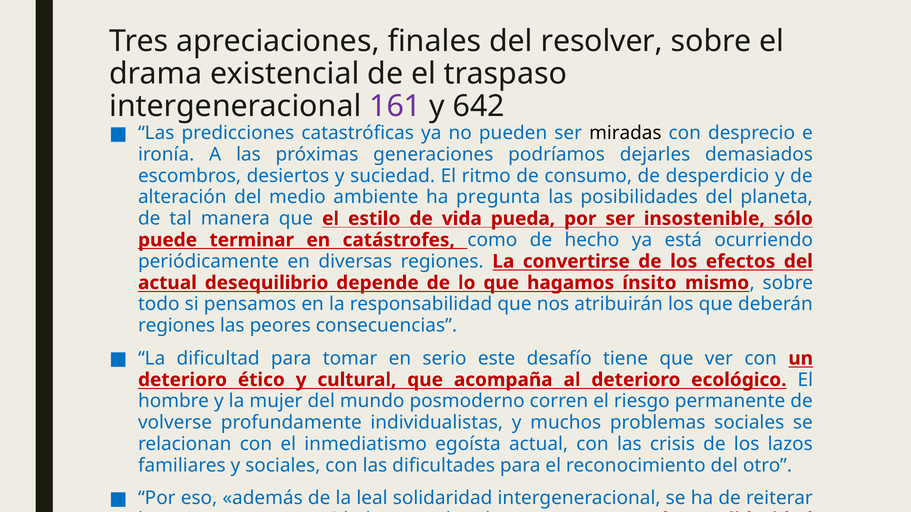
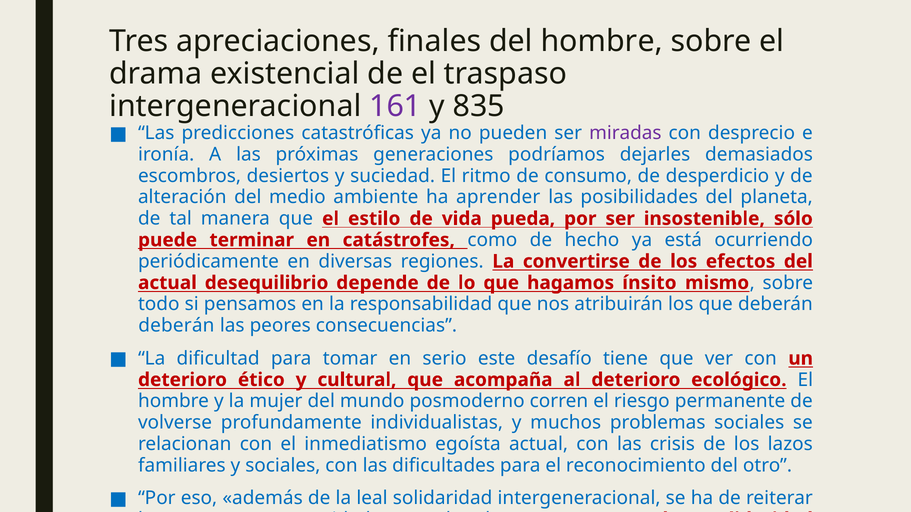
del resolver: resolver -> hombre (602, 41)
642: 642 -> 835 (479, 106)
miradas colour: black -> purple (625, 133)
pregunta: pregunta -> aprender (498, 197)
regiones: regiones -> deberán (176, 326)
